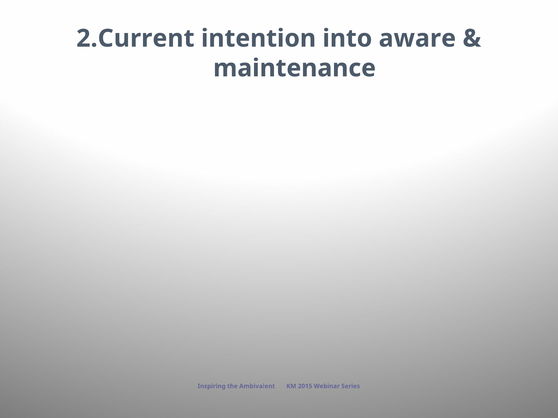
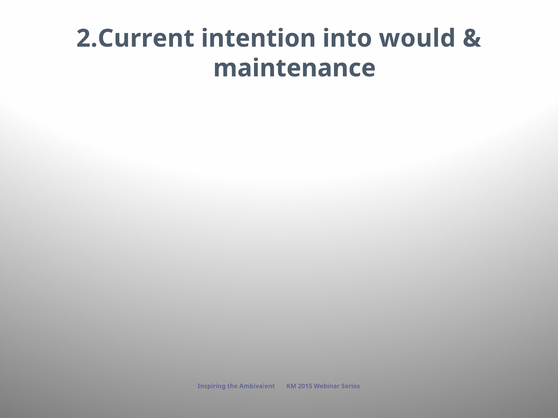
aware: aware -> would (417, 38)
